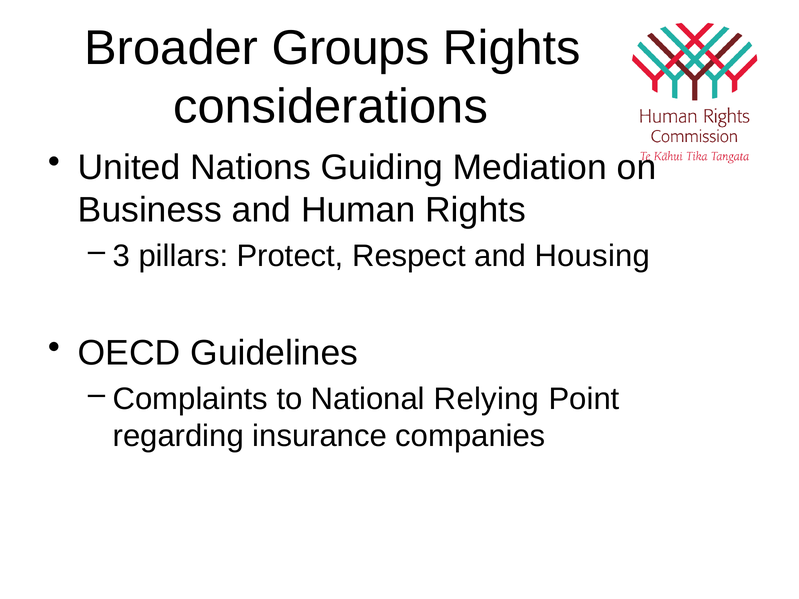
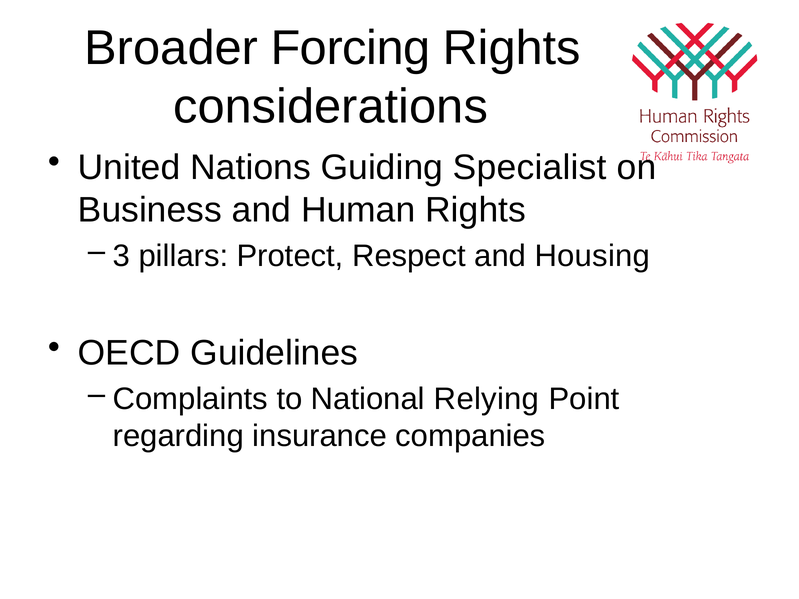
Groups: Groups -> Forcing (351, 48)
Mediation: Mediation -> Specialist (530, 168)
